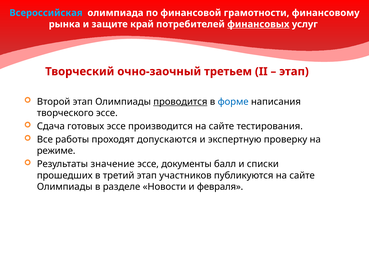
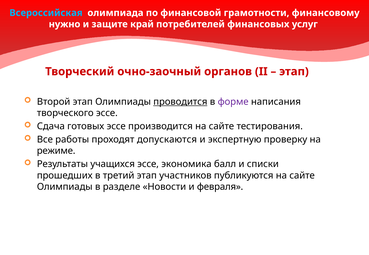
рынка: рынка -> нужно (65, 24)
финансовых underline: present -> none (258, 24)
третьем: третьем -> органов (228, 72)
форме colour: blue -> purple (233, 102)
значение: значение -> учащихся (113, 164)
документы: документы -> экономика (186, 164)
